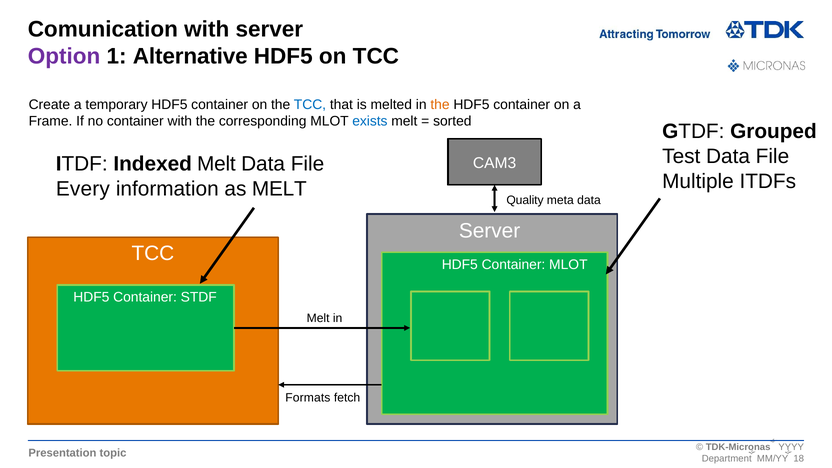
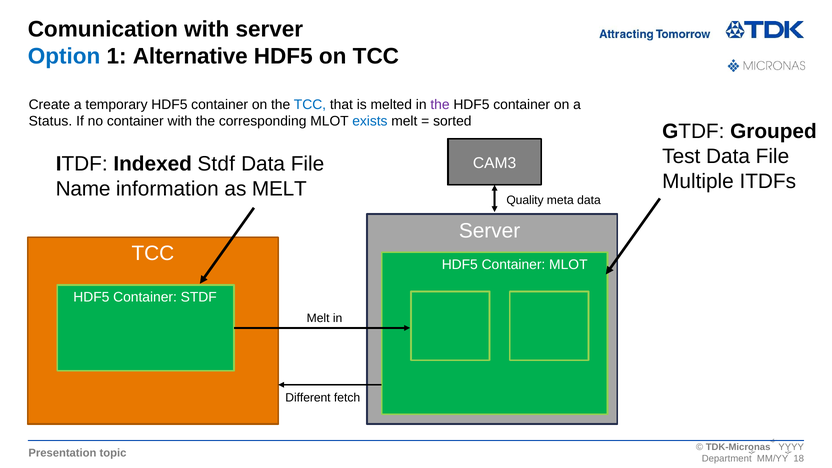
Option colour: purple -> blue (64, 56)
the colour: orange -> purple (440, 105)
Frame: Frame -> Status (50, 121)
Indexed Melt: Melt -> Stdf (216, 164)
Every: Every -> Name (83, 189)
Formats: Formats -> Different (308, 398)
